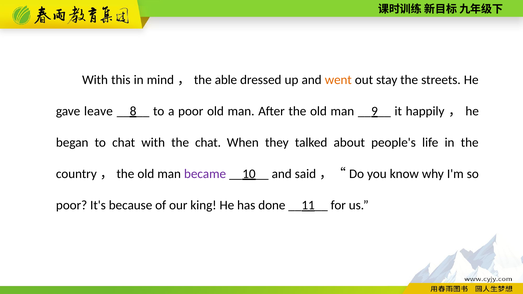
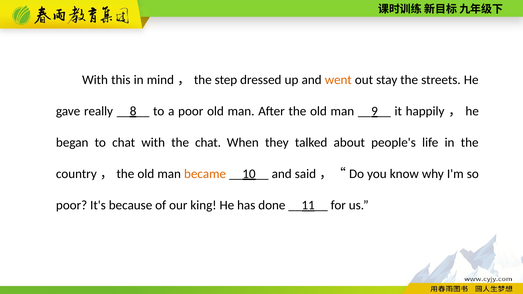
able: able -> step (226, 80)
leave: leave -> really (99, 111)
became colour: purple -> orange (205, 174)
